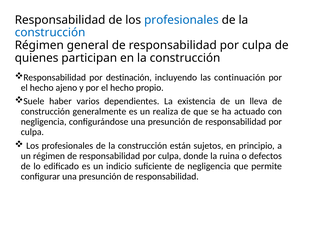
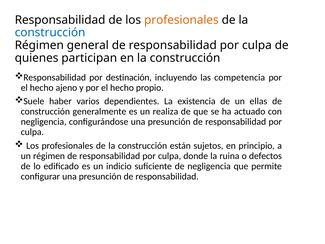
profesionales colour: blue -> orange (181, 20)
continuación: continuación -> competencia (240, 77)
lleva: lleva -> ellas (258, 101)
